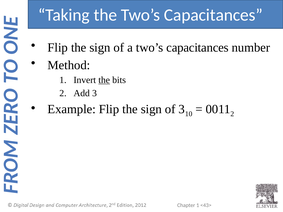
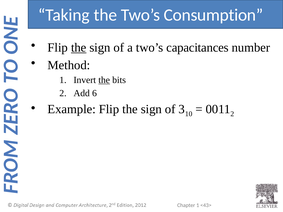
the Two’s Capacitances: Capacitances -> Consumption (213, 15)
the underline: none -> present (79, 48)
Add 3: 3 -> 6 (94, 93)
